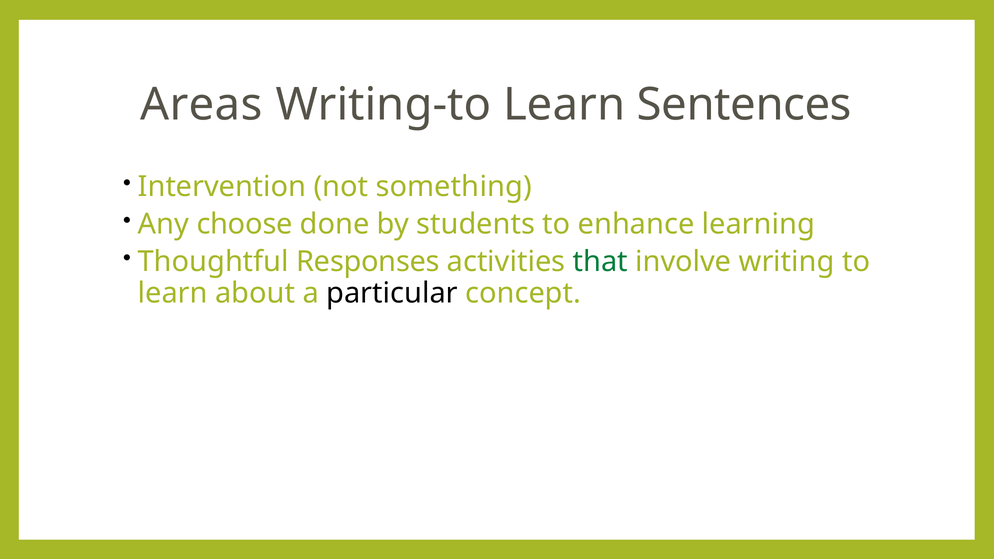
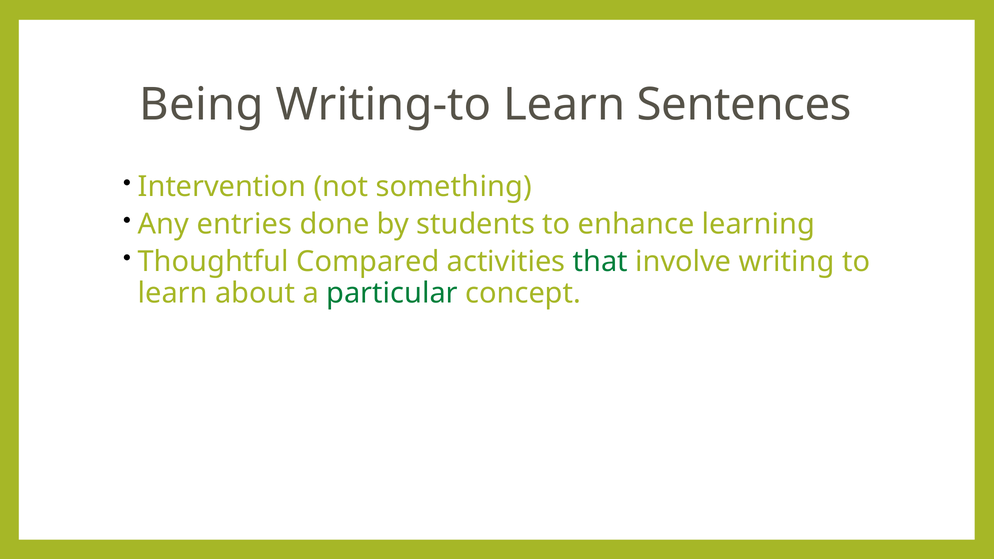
Areas: Areas -> Being (201, 105)
choose: choose -> entries (244, 224)
Responses: Responses -> Compared (368, 262)
particular colour: black -> green (392, 293)
